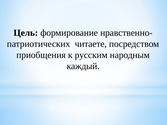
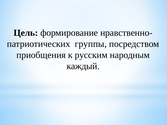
читаете: читаете -> группы (91, 44)
